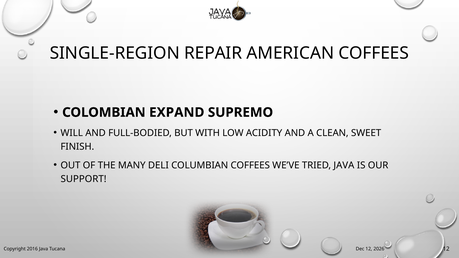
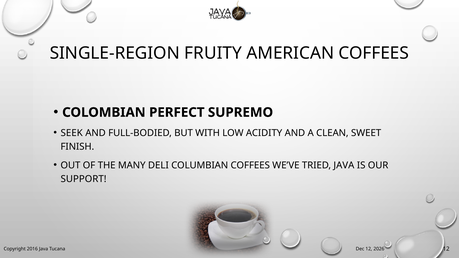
REPAIR: REPAIR -> FRUITY (213, 53)
EXPAND: EXPAND -> PERFECT (177, 112)
WILL: WILL -> SEEK (72, 133)
